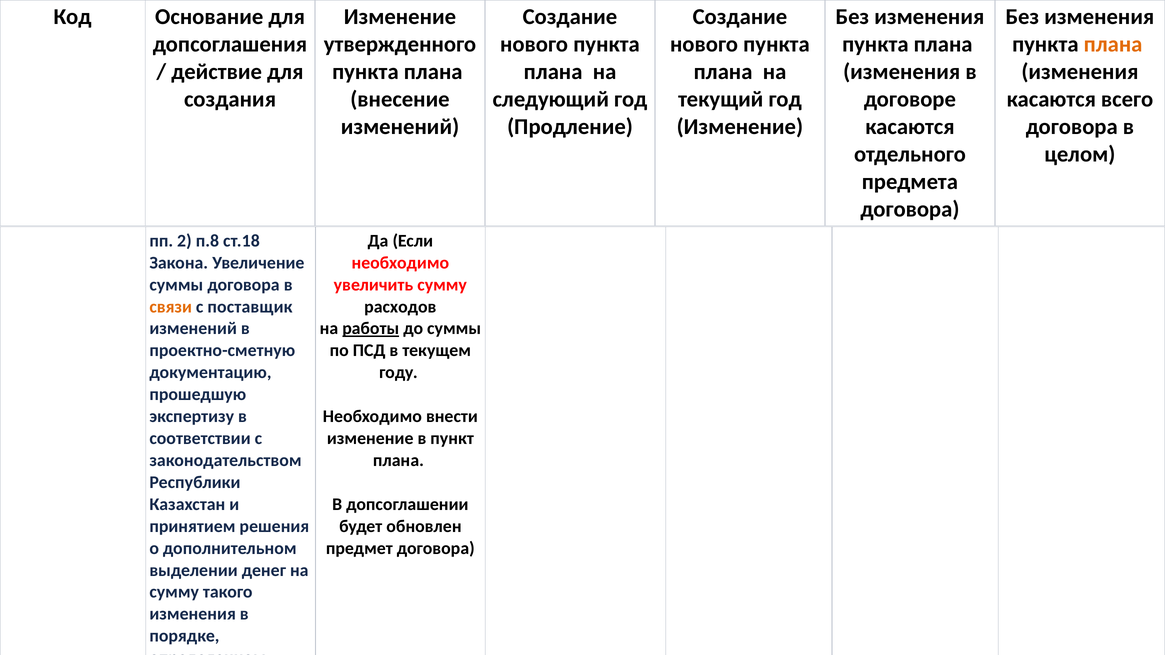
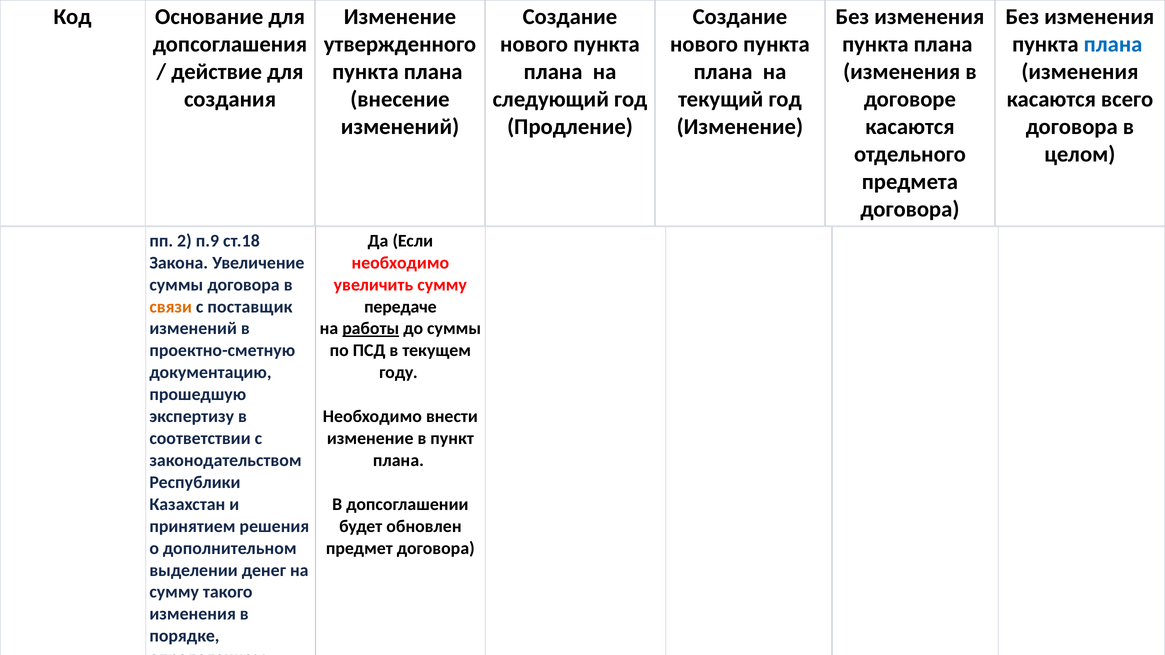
плана colour: orange -> blue (1113, 44)
п.8: п.8 -> п.9 (207, 241)
расходов: расходов -> передаче (400, 307)
